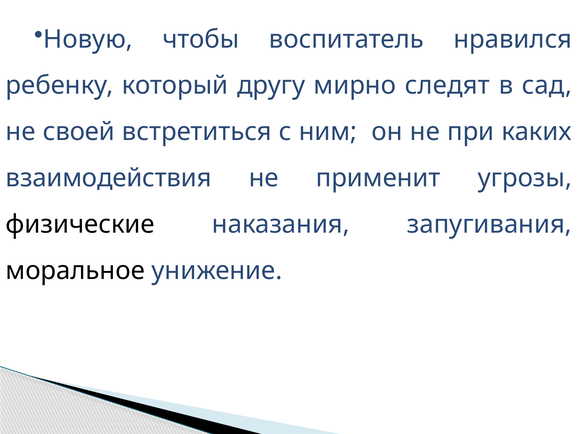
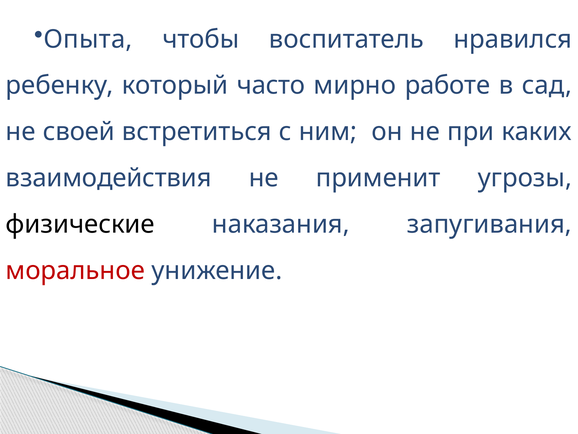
Новую: Новую -> Опыта (88, 39)
другу: другу -> часто (271, 85)
следят: следят -> работе (447, 85)
моральное colour: black -> red (75, 270)
